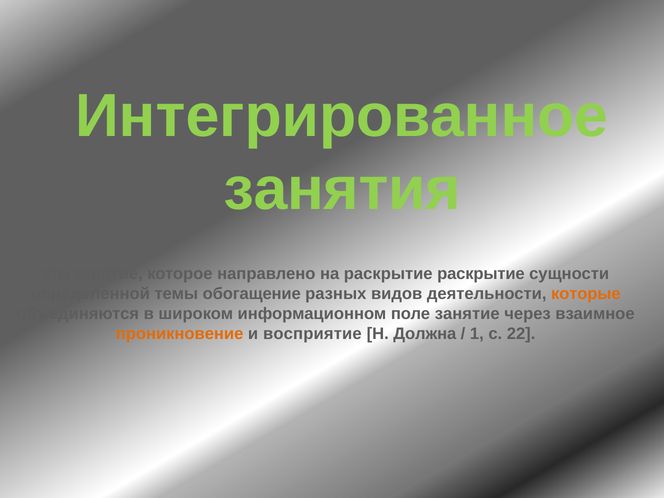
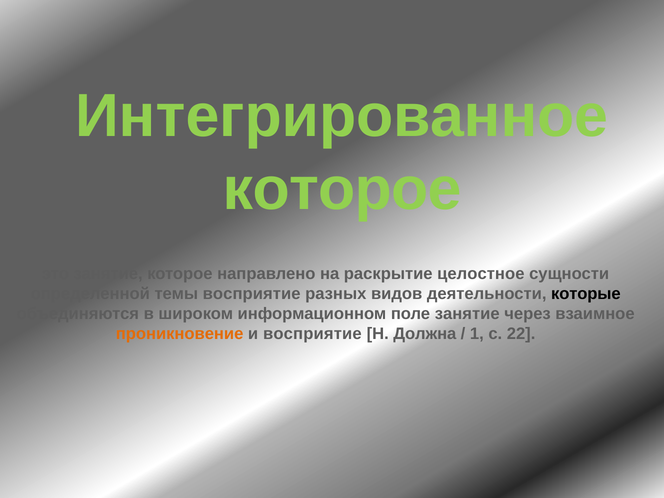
занятия: занятия -> которое (342, 189)
раскрытие раскрытие: раскрытие -> целостное (481, 274)
темы обогащение: обогащение -> восприятие (252, 294)
которые colour: orange -> black (586, 294)
